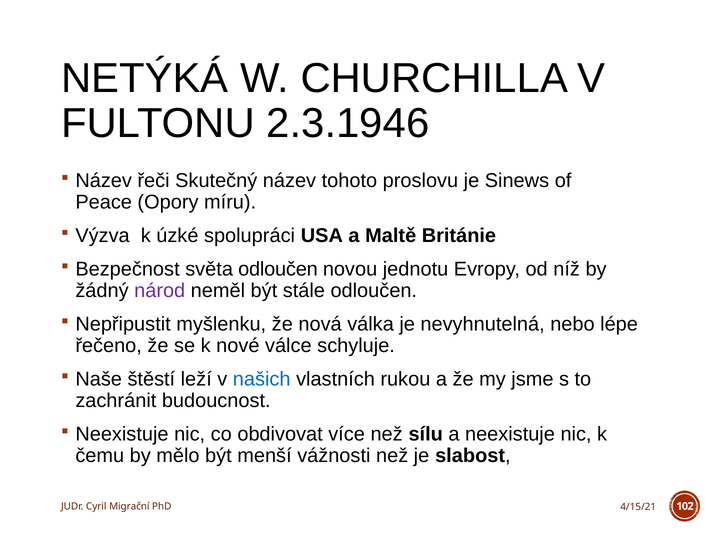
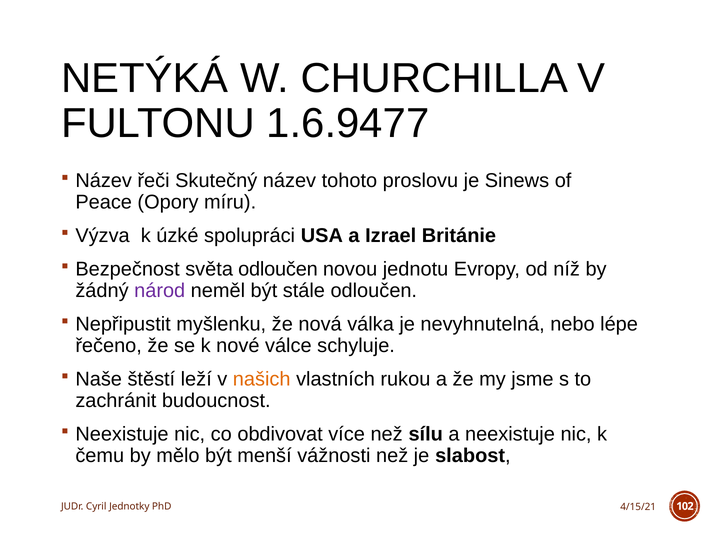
2.3.1946: 2.3.1946 -> 1.6.9477 (348, 124)
Maltě: Maltě -> Izrael (391, 236)
našich colour: blue -> orange (262, 380)
Migrační: Migrační -> Jednotky (129, 507)
